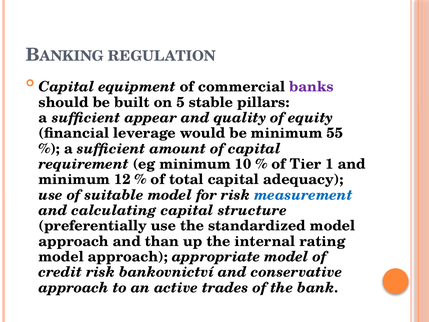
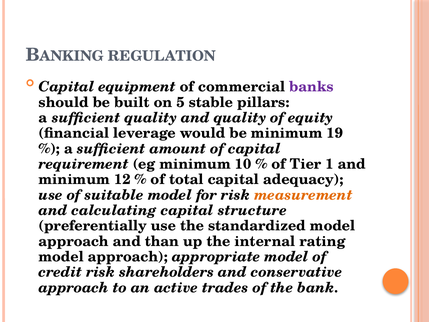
sufficient appear: appear -> quality (151, 118)
55: 55 -> 19 (335, 133)
measurement colour: blue -> orange (303, 195)
bankovnictví: bankovnictví -> shareholders (167, 272)
